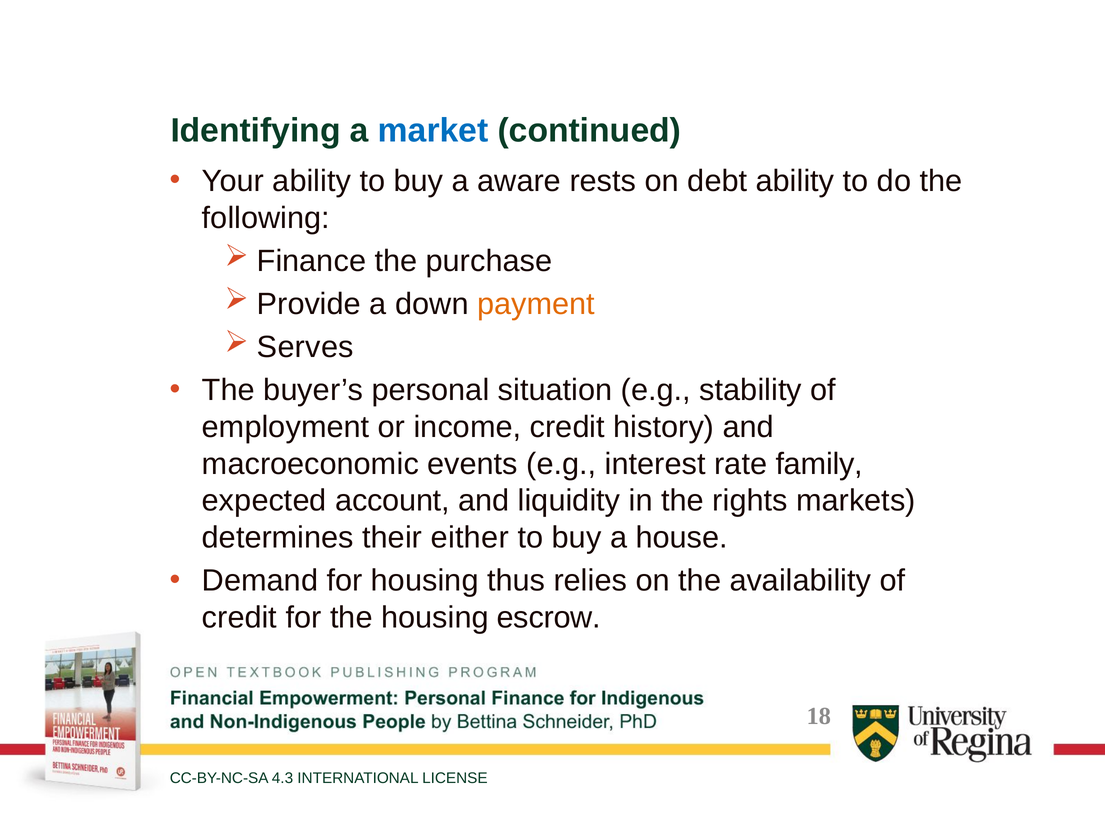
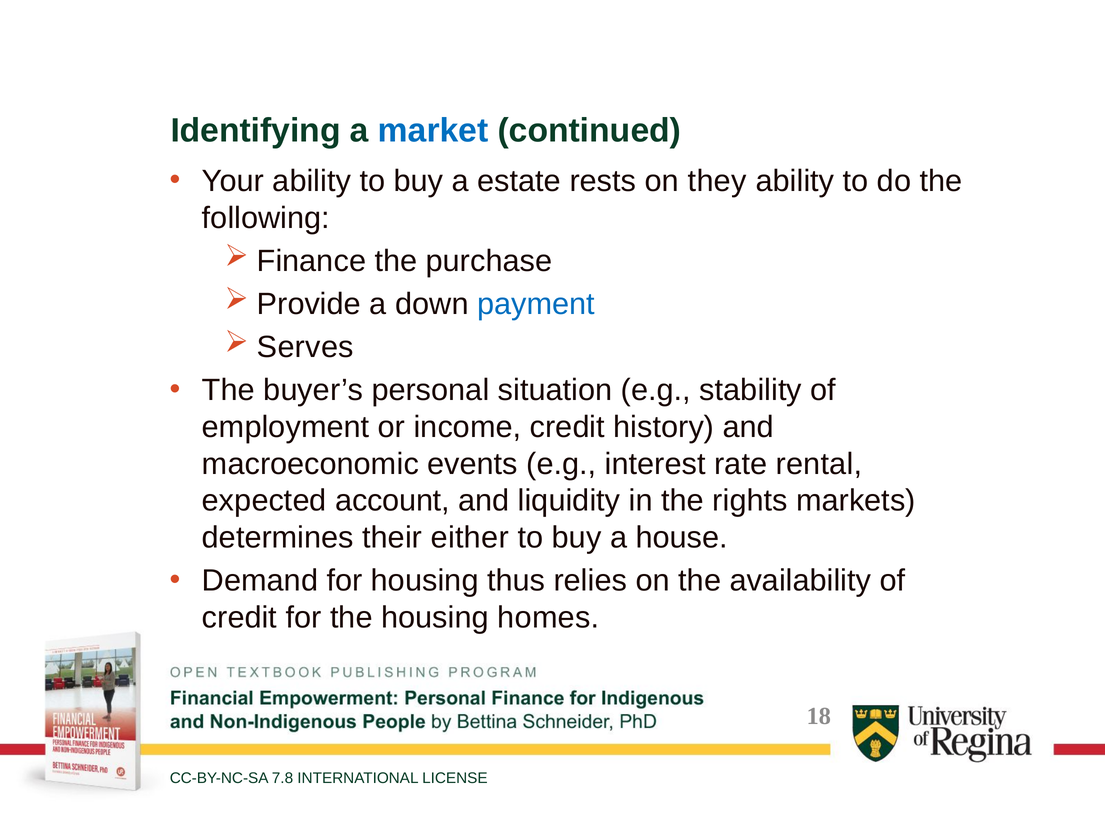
aware: aware -> estate (519, 181)
debt: debt -> they (717, 181)
payment colour: orange -> blue (536, 304)
family: family -> rental (819, 464)
escrow: escrow -> homes (548, 617)
4.3: 4.3 -> 7.8 (282, 778)
